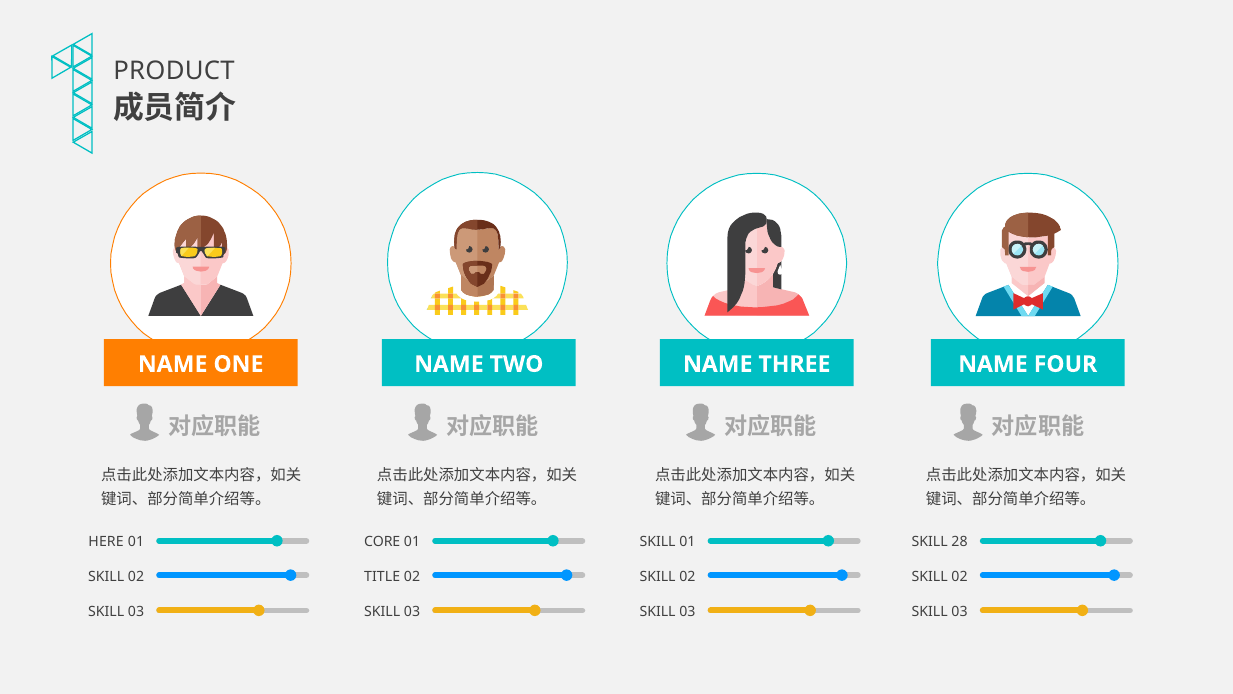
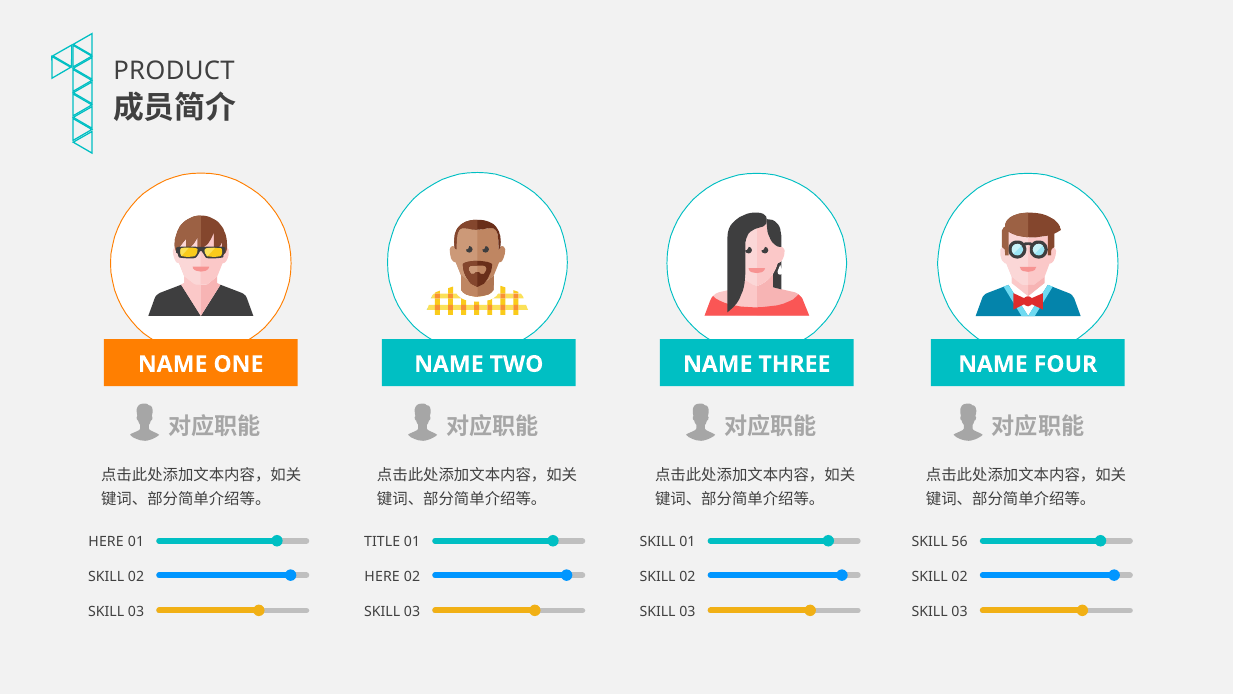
CORE: CORE -> TITLE (382, 542)
28: 28 -> 56 (960, 542)
TITLE: TITLE -> HERE (382, 576)
